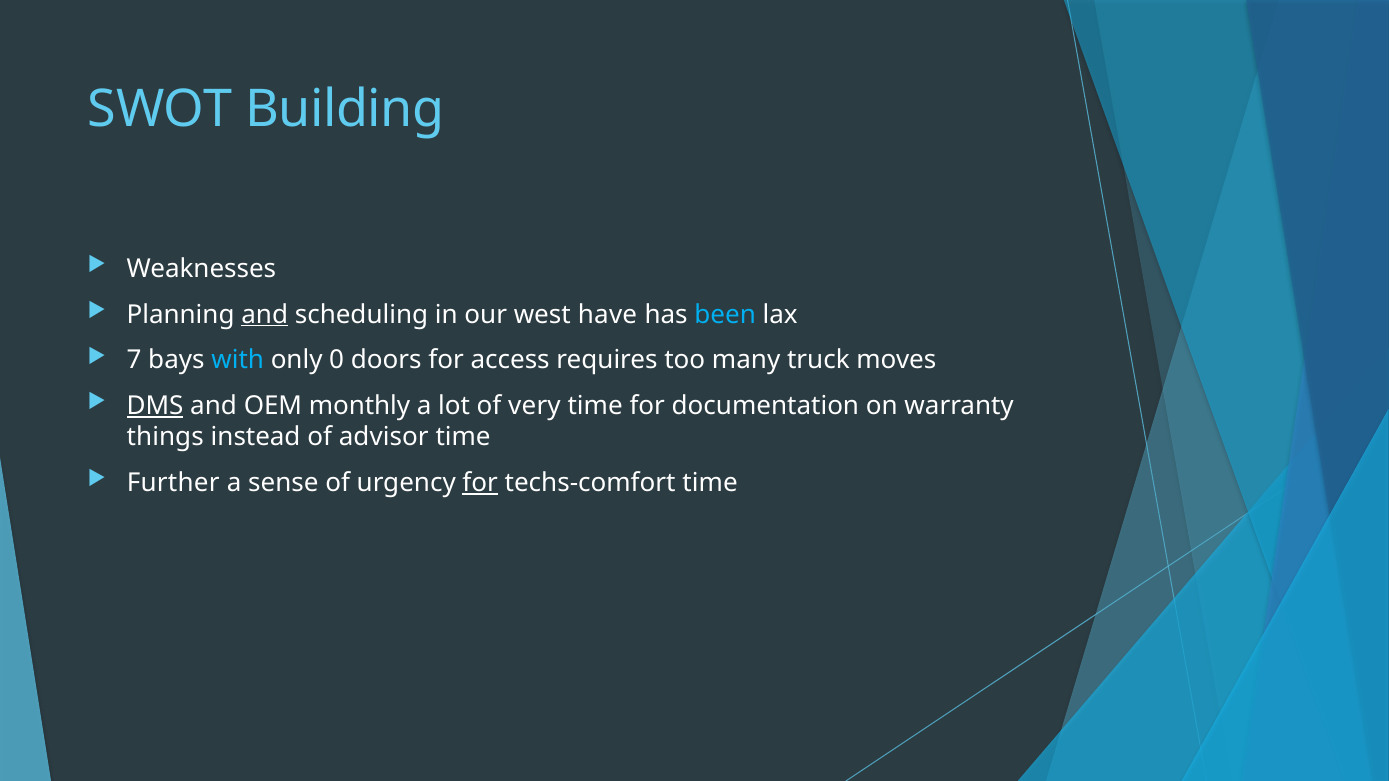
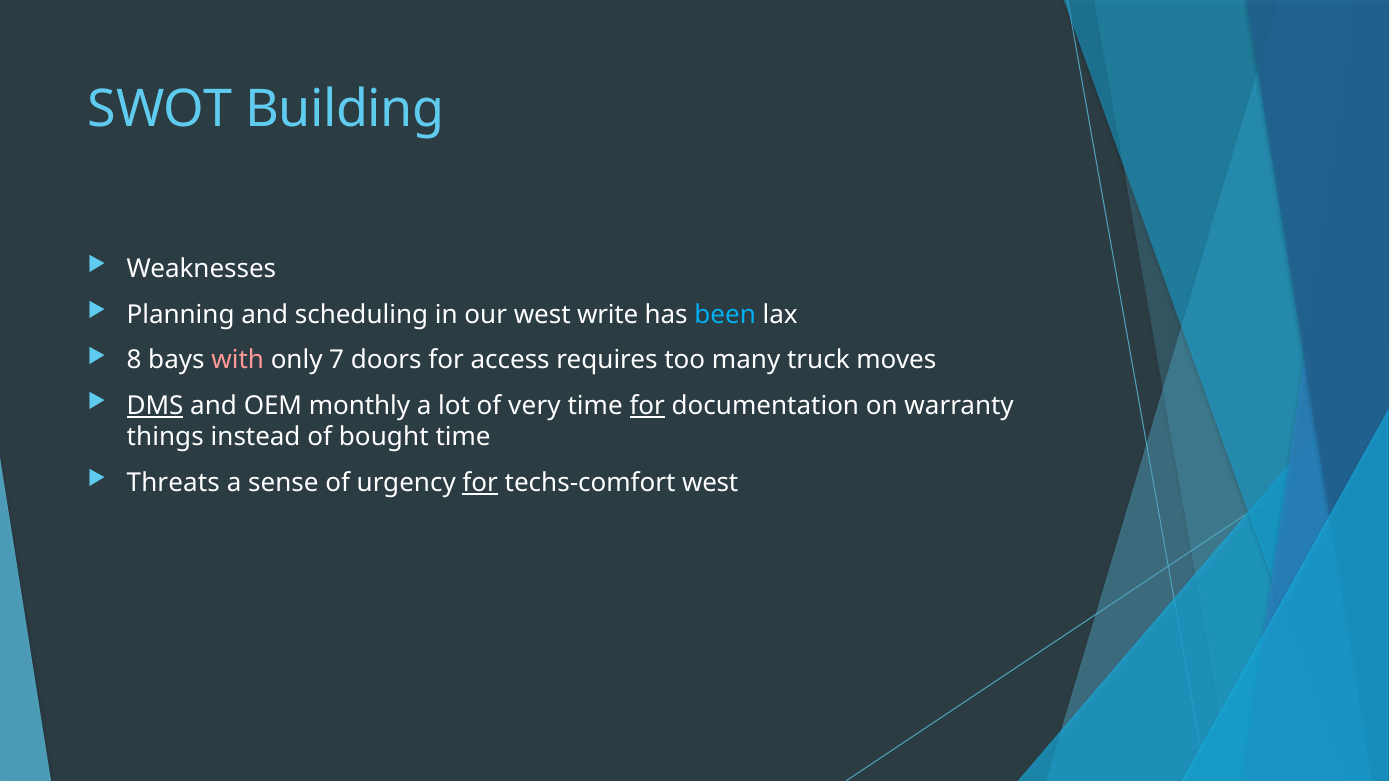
and underline: present -> none (265, 315)
have: have -> write (608, 315)
7: 7 -> 8 (134, 360)
with colour: light blue -> pink (238, 360)
0: 0 -> 7 (337, 360)
for underline: none -> present (647, 406)
advisor: advisor -> bought (384, 437)
Further: Further -> Threats (173, 483)
techs-comfort time: time -> west (710, 483)
